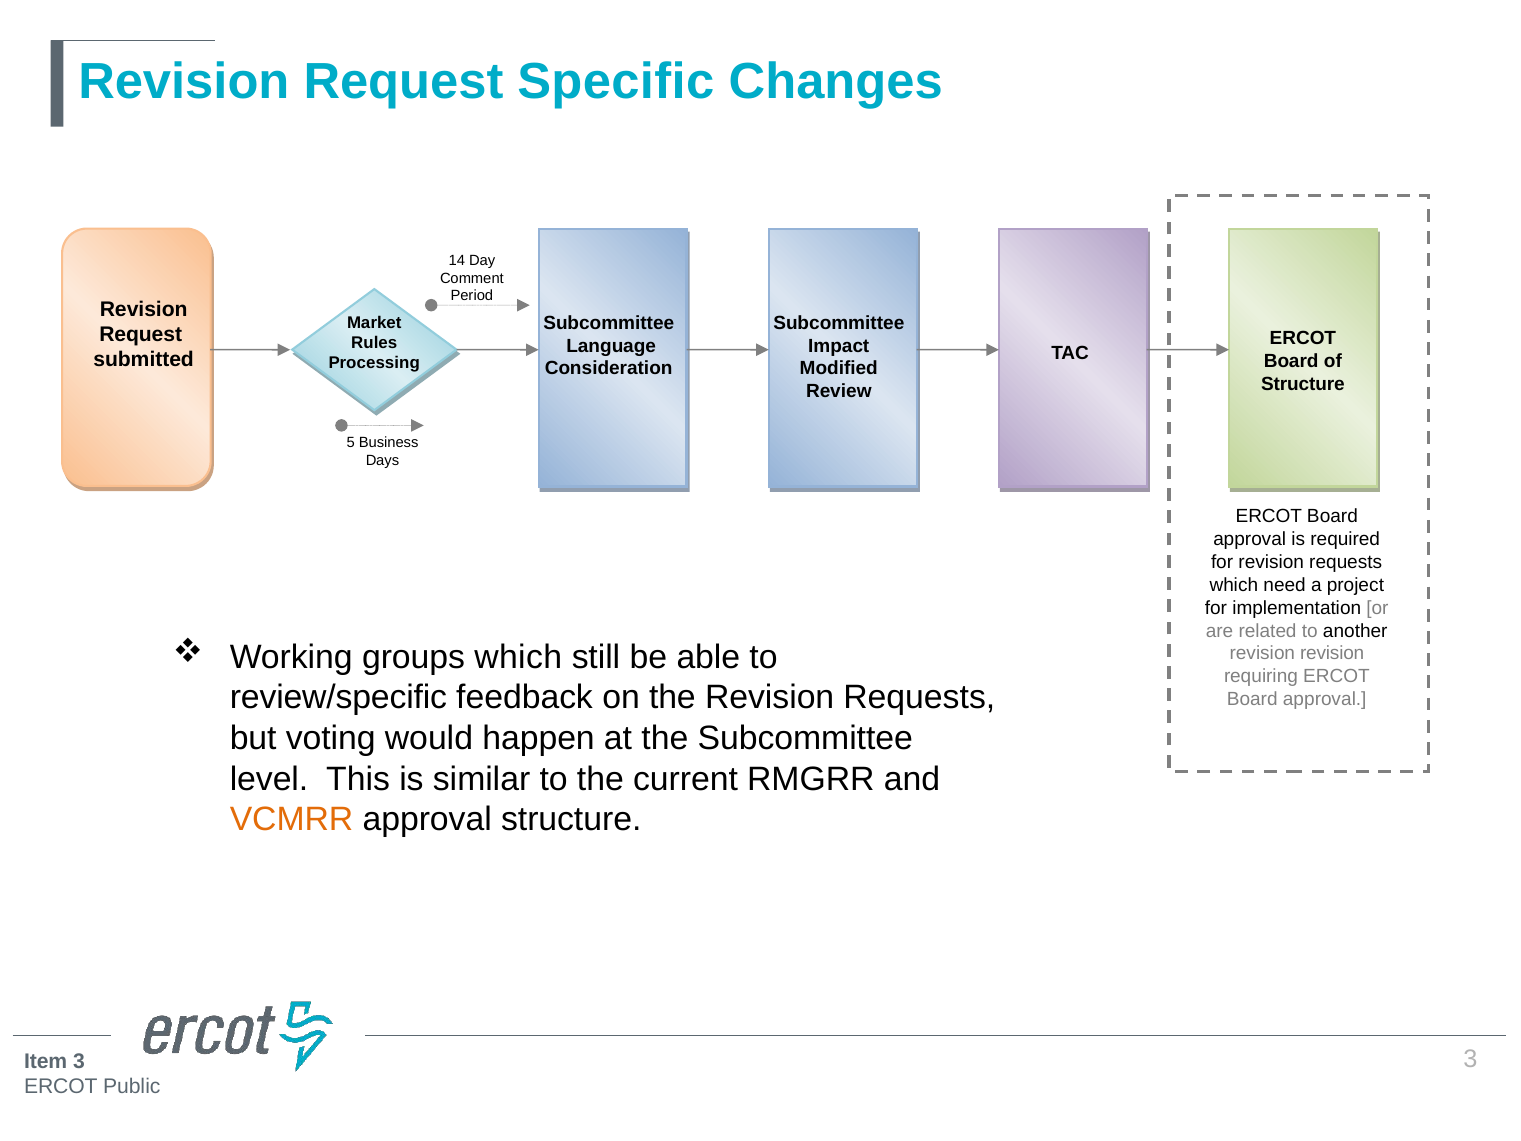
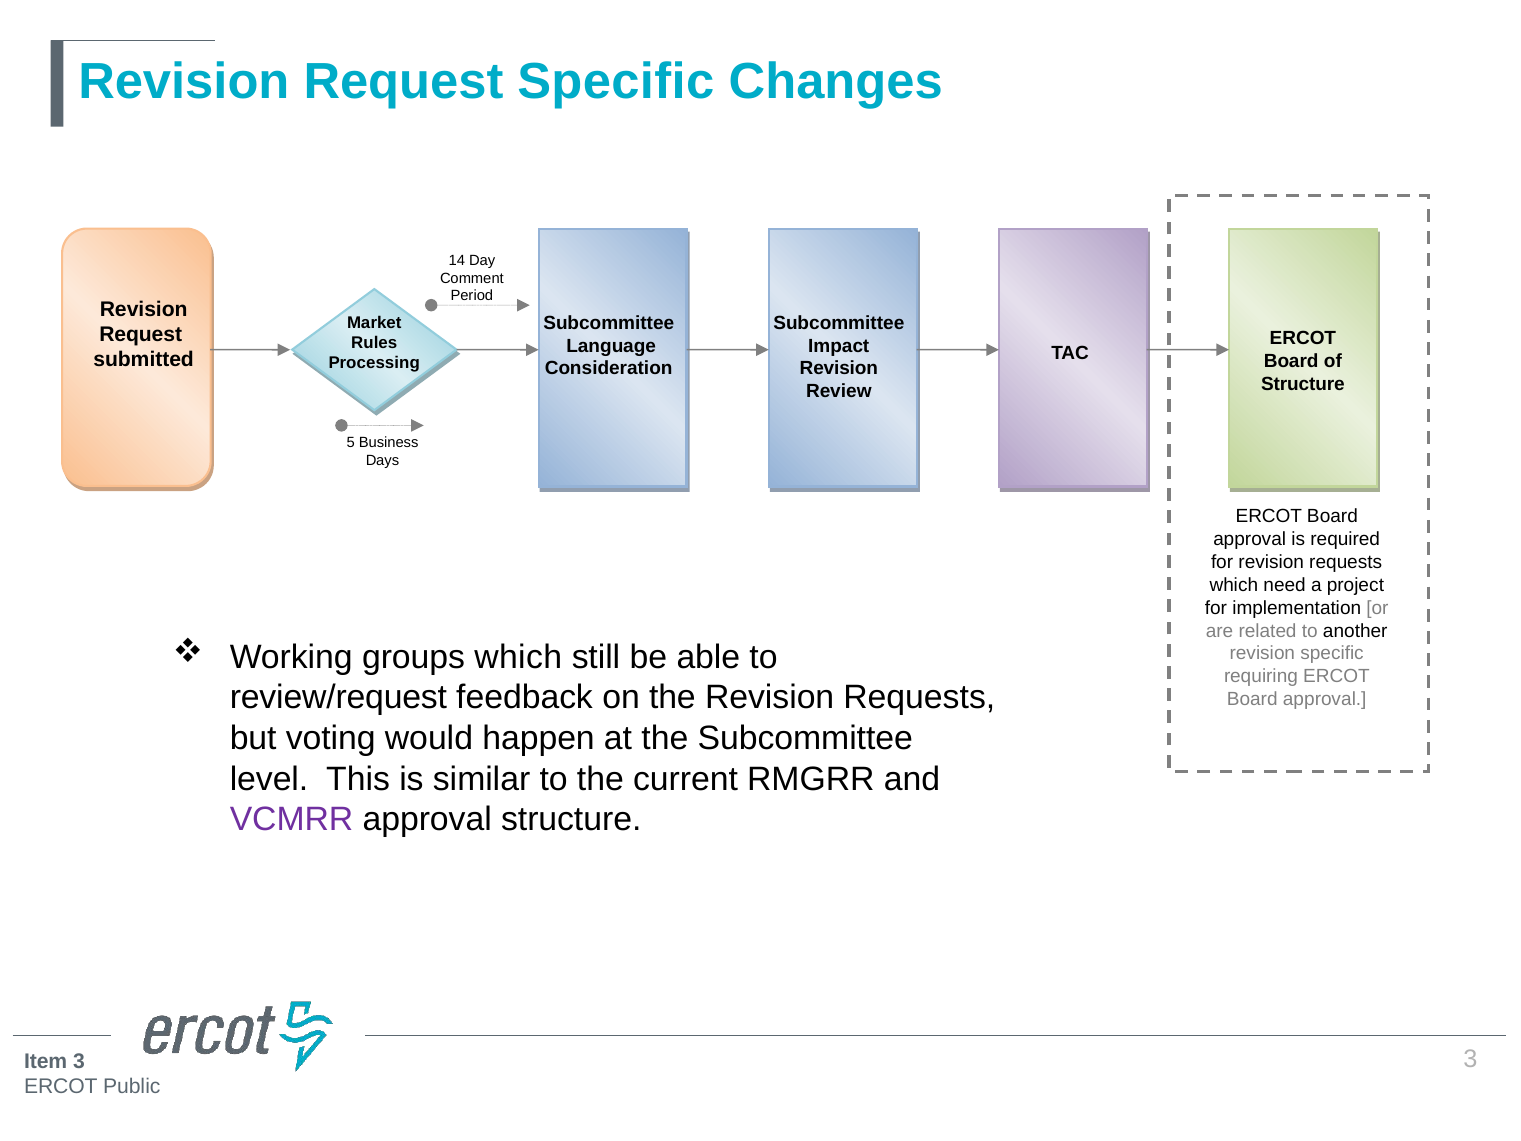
Modified: Modified -> Revision (839, 369)
revision revision: revision -> specific (1332, 654)
review/specific: review/specific -> review/request (338, 698)
VCMRR colour: orange -> purple (292, 819)
